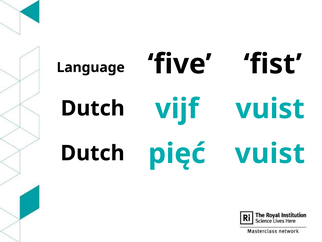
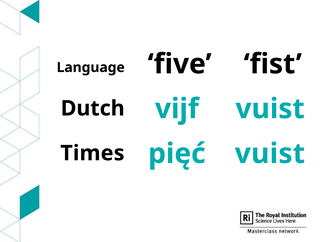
Dutch: Dutch -> Times (92, 153)
